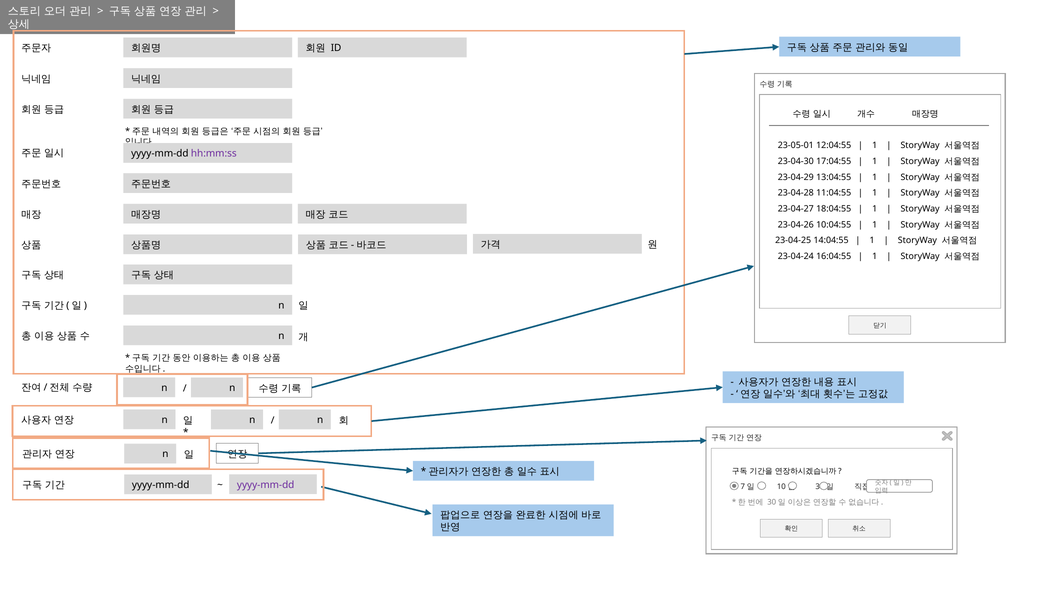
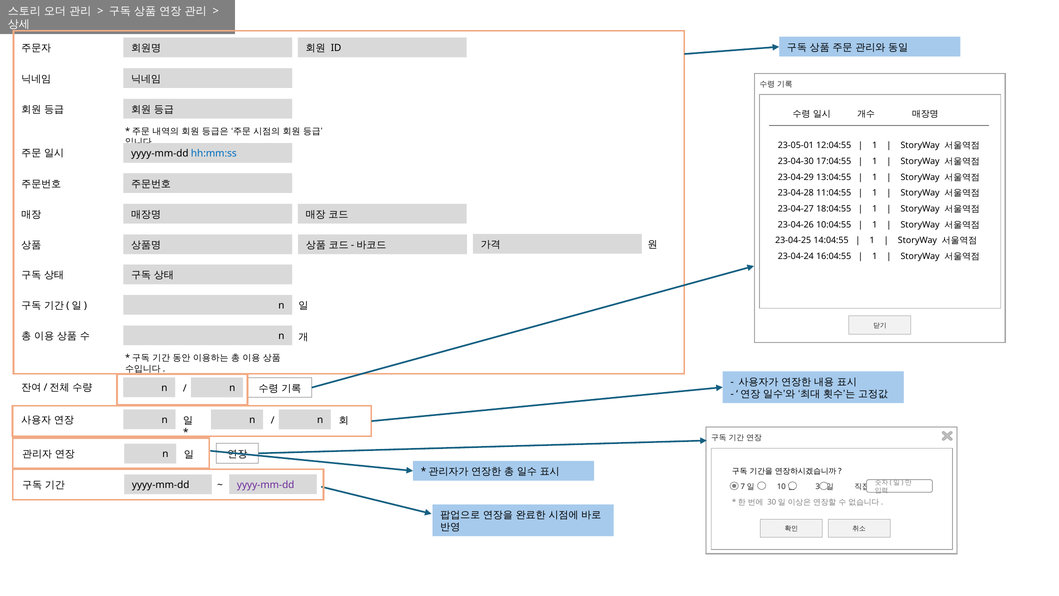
hh:mm:ss colour: purple -> blue (214, 154)
